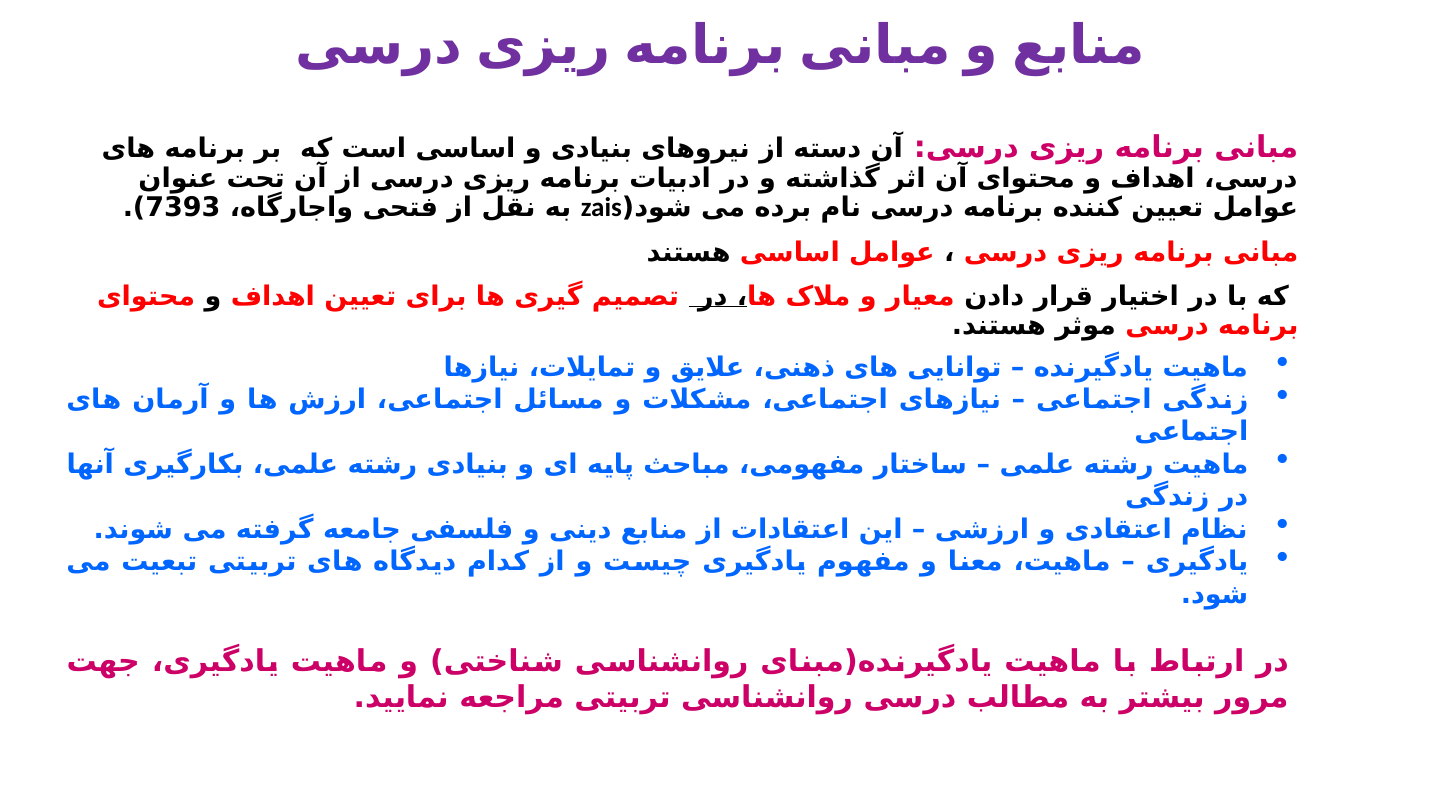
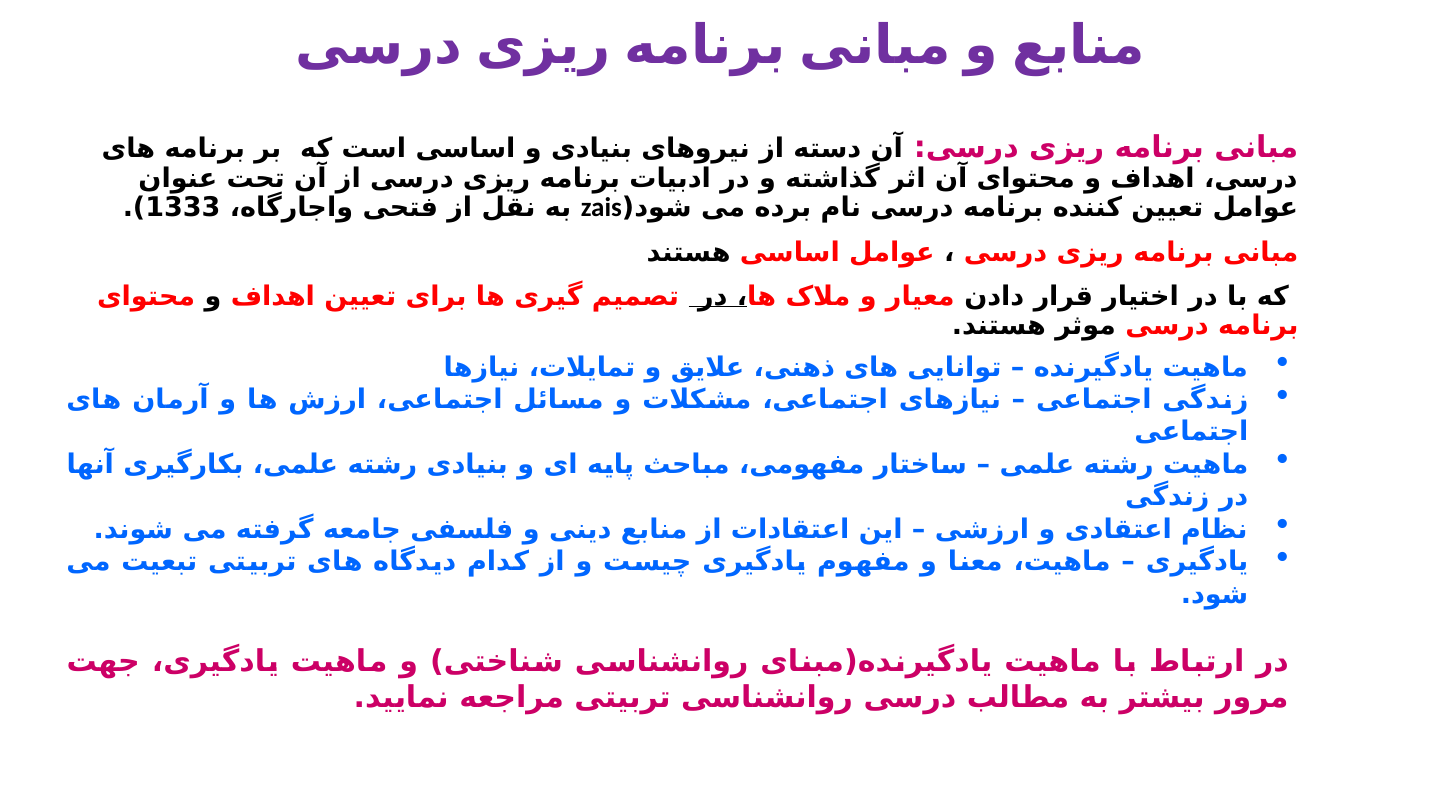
7393: 7393 -> 1333 (183, 208)
